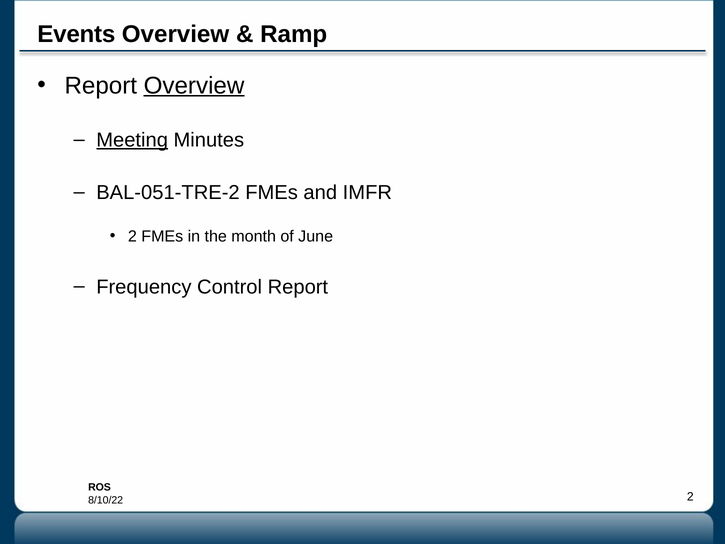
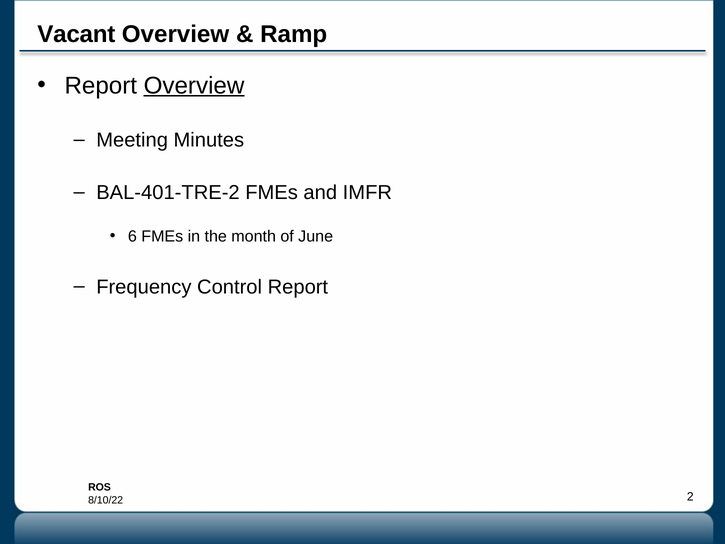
Events: Events -> Vacant (76, 34)
Meeting underline: present -> none (132, 140)
BAL-051-TRE-2: BAL-051-TRE-2 -> BAL-401-TRE-2 (168, 193)
2: 2 -> 6 (132, 236)
